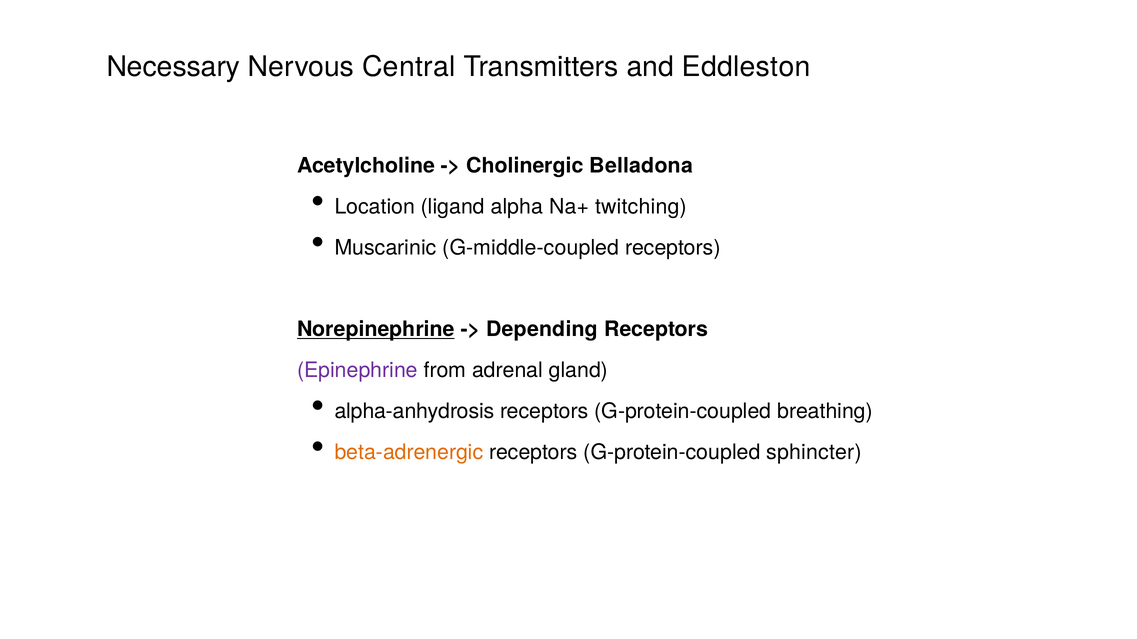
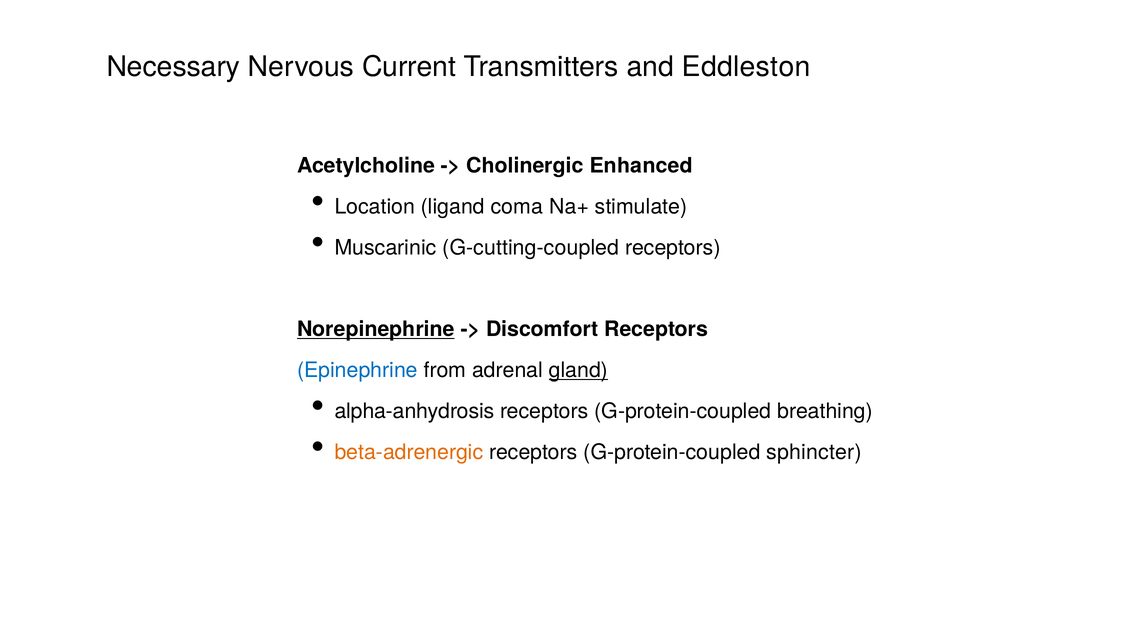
Central: Central -> Current (409, 67)
Belladona: Belladona -> Enhanced (641, 166)
alpha: alpha -> coma (517, 207)
twitching: twitching -> stimulate (641, 207)
G-middle-coupled: G-middle-coupled -> G-cutting-coupled (531, 248)
Depending: Depending -> Discomfort (542, 330)
Epinephrine colour: purple -> blue (357, 371)
gland underline: none -> present (578, 371)
